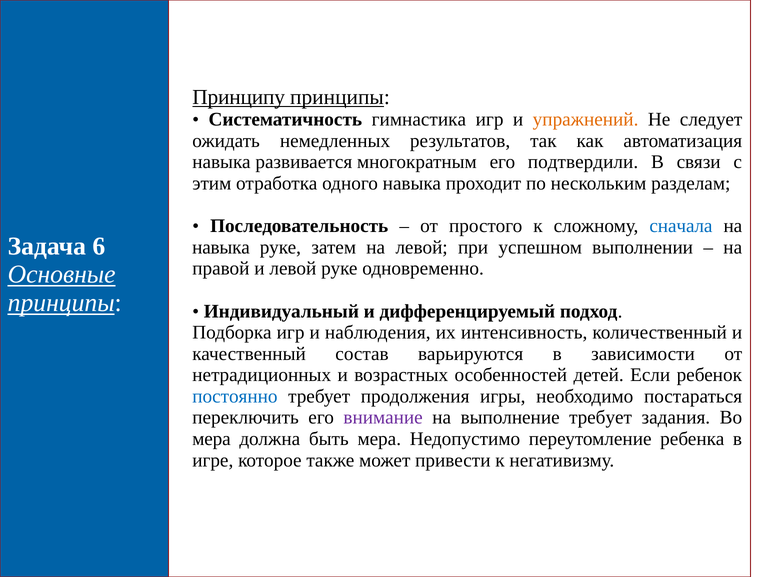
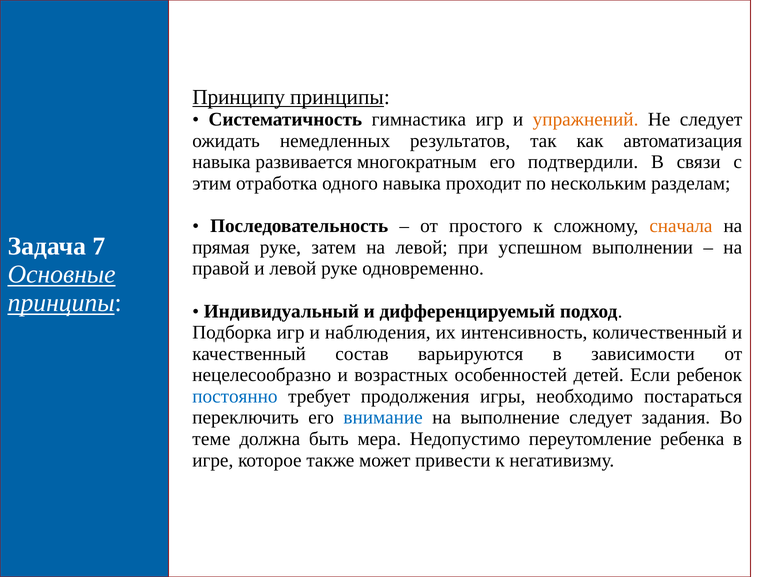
сначала colour: blue -> orange (681, 226)
Задача 6: 6 -> 7 (99, 246)
навыка: навыка -> прямая (221, 247)
нетрадиционных: нетрадиционных -> нецелесообразно (262, 375)
внимание colour: purple -> blue (383, 417)
выполнение требует: требует -> следует (601, 417)
мера: мера -> теме (211, 439)
